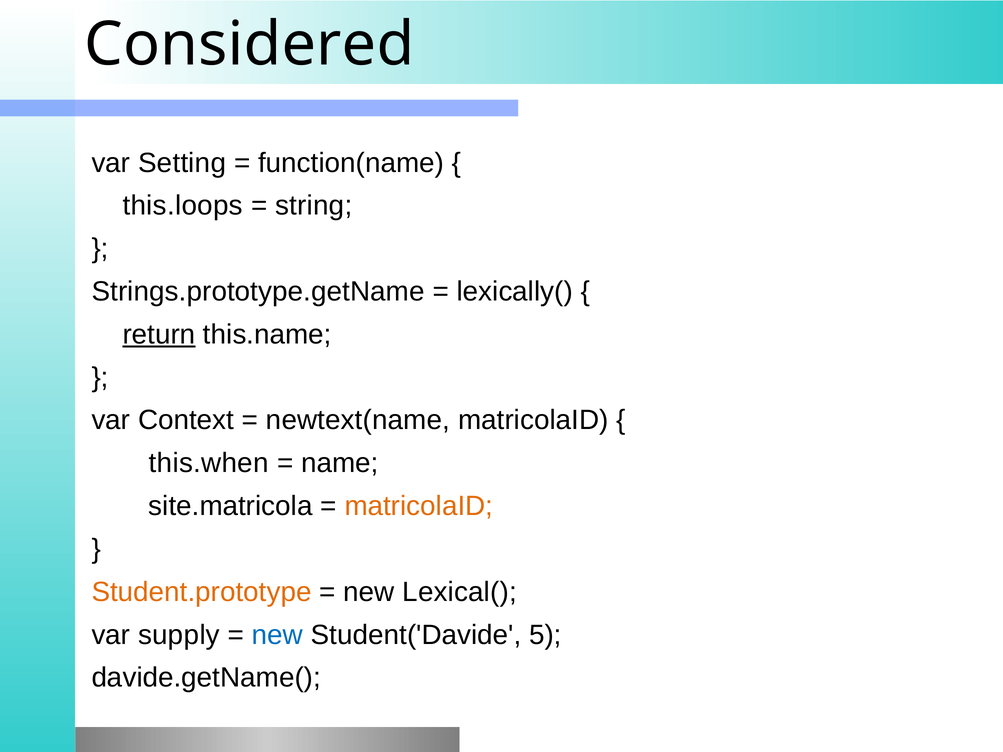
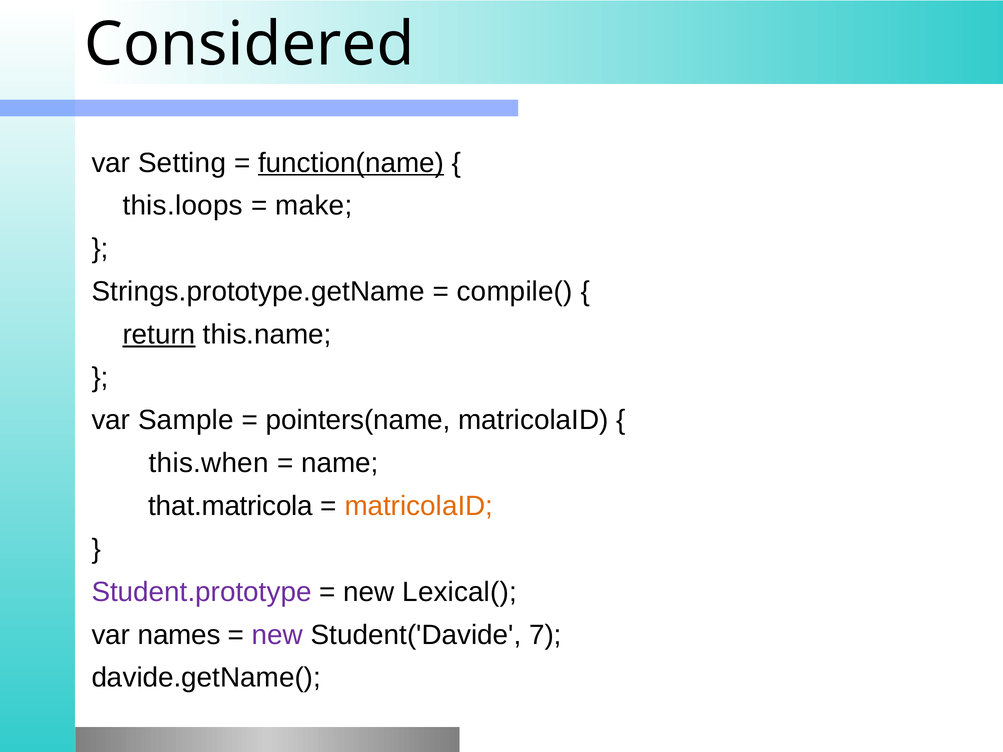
function(name underline: none -> present (351, 163)
string: string -> make (314, 206)
lexically(: lexically( -> compile( (515, 292)
Context: Context -> Sample (186, 420)
newtext(name: newtext(name -> pointers(name (358, 420)
site.matricola: site.matricola -> that.matricola (231, 506)
Student.prototype colour: orange -> purple (202, 592)
supply: supply -> names (179, 635)
new colour: blue -> purple (277, 635)
5: 5 -> 7 (545, 635)
